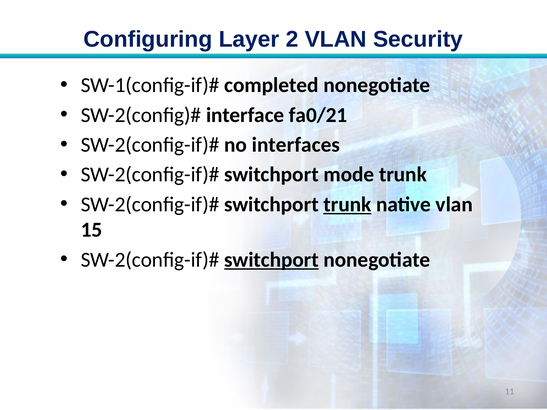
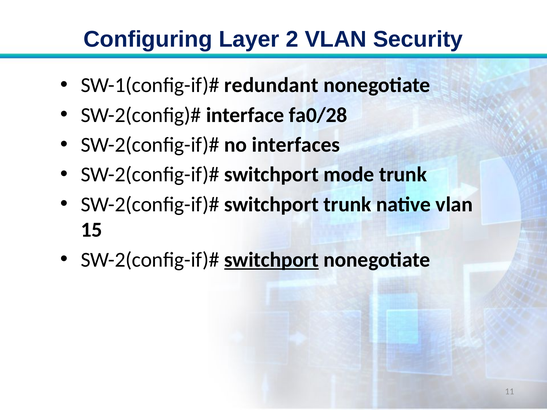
completed: completed -> redundant (271, 85)
fa0/21: fa0/21 -> fa0/28 (318, 115)
trunk underline: present -> none (347, 205)
